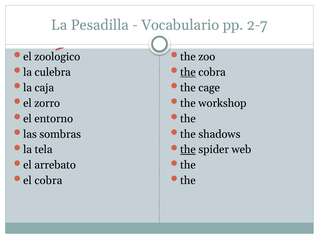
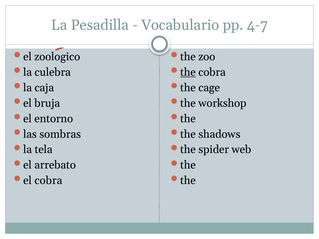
2-7: 2-7 -> 4-7 (257, 25)
zorro: zorro -> bruja (47, 103)
the underline: present -> none (188, 150)
